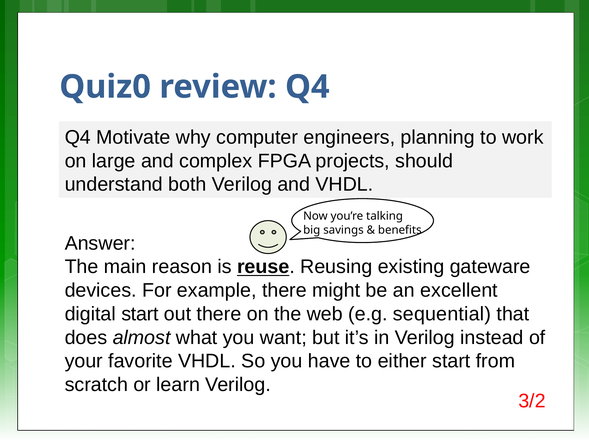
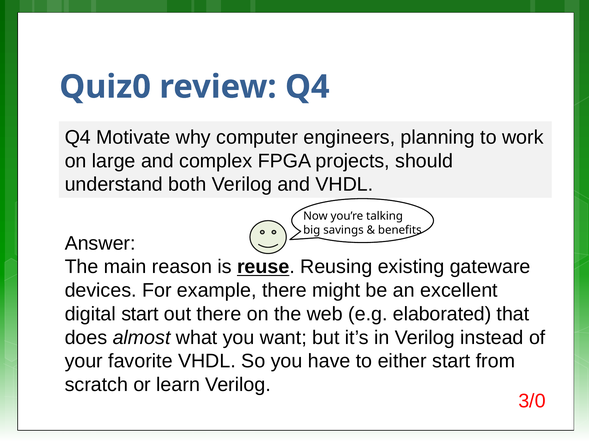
sequential: sequential -> elaborated (442, 314)
3/2: 3/2 -> 3/0 (532, 401)
